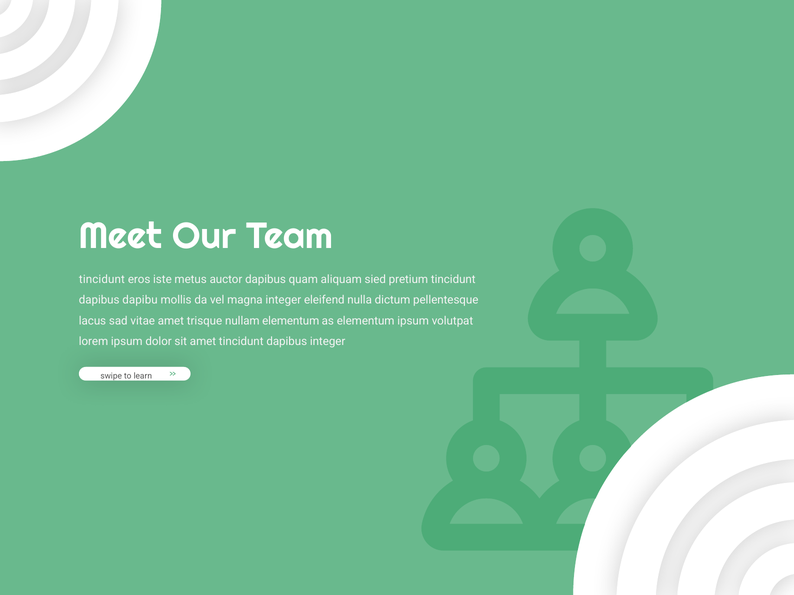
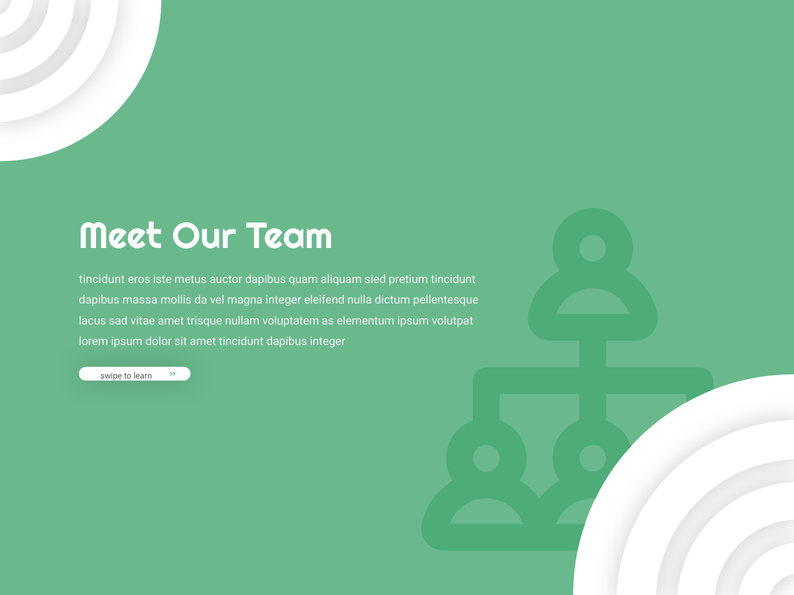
dapibu: dapibu -> massa (140, 300)
nullam elementum: elementum -> voluptatem (291, 321)
